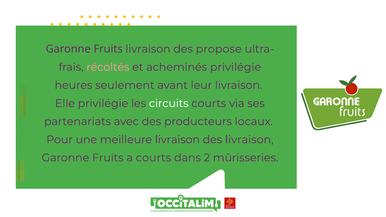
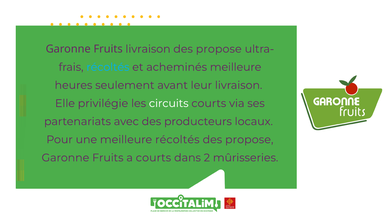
récoltés colour: pink -> light blue (108, 67)
acheminés privilégie: privilégie -> meilleure (236, 67)
meilleure livraison: livraison -> récoltés (177, 140)
livraison: livraison -> propose (249, 140)
